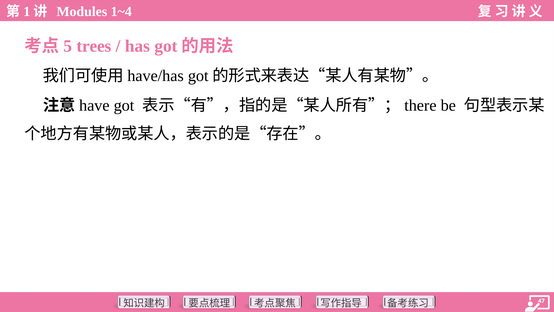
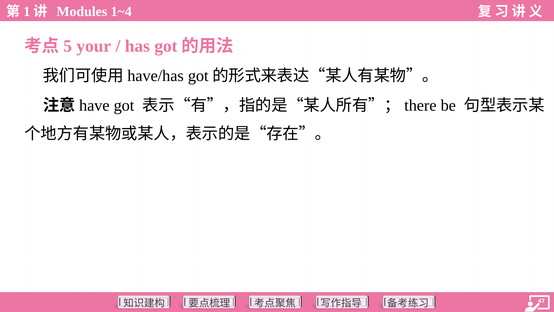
trees: trees -> your (94, 46)
